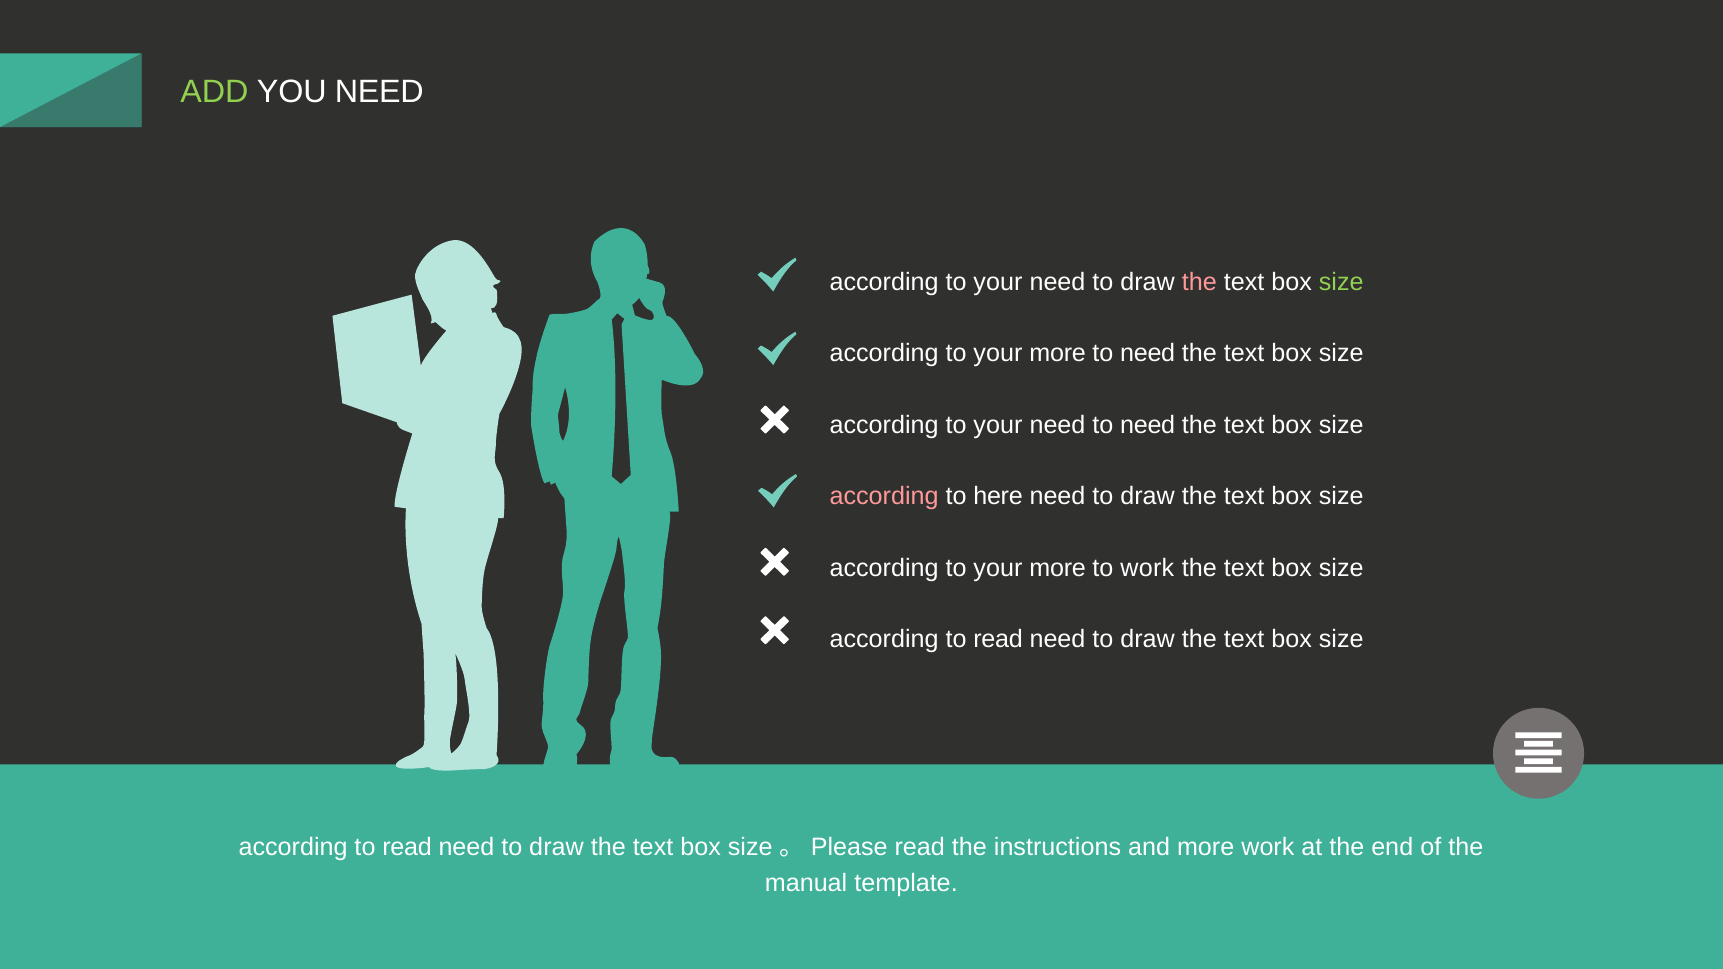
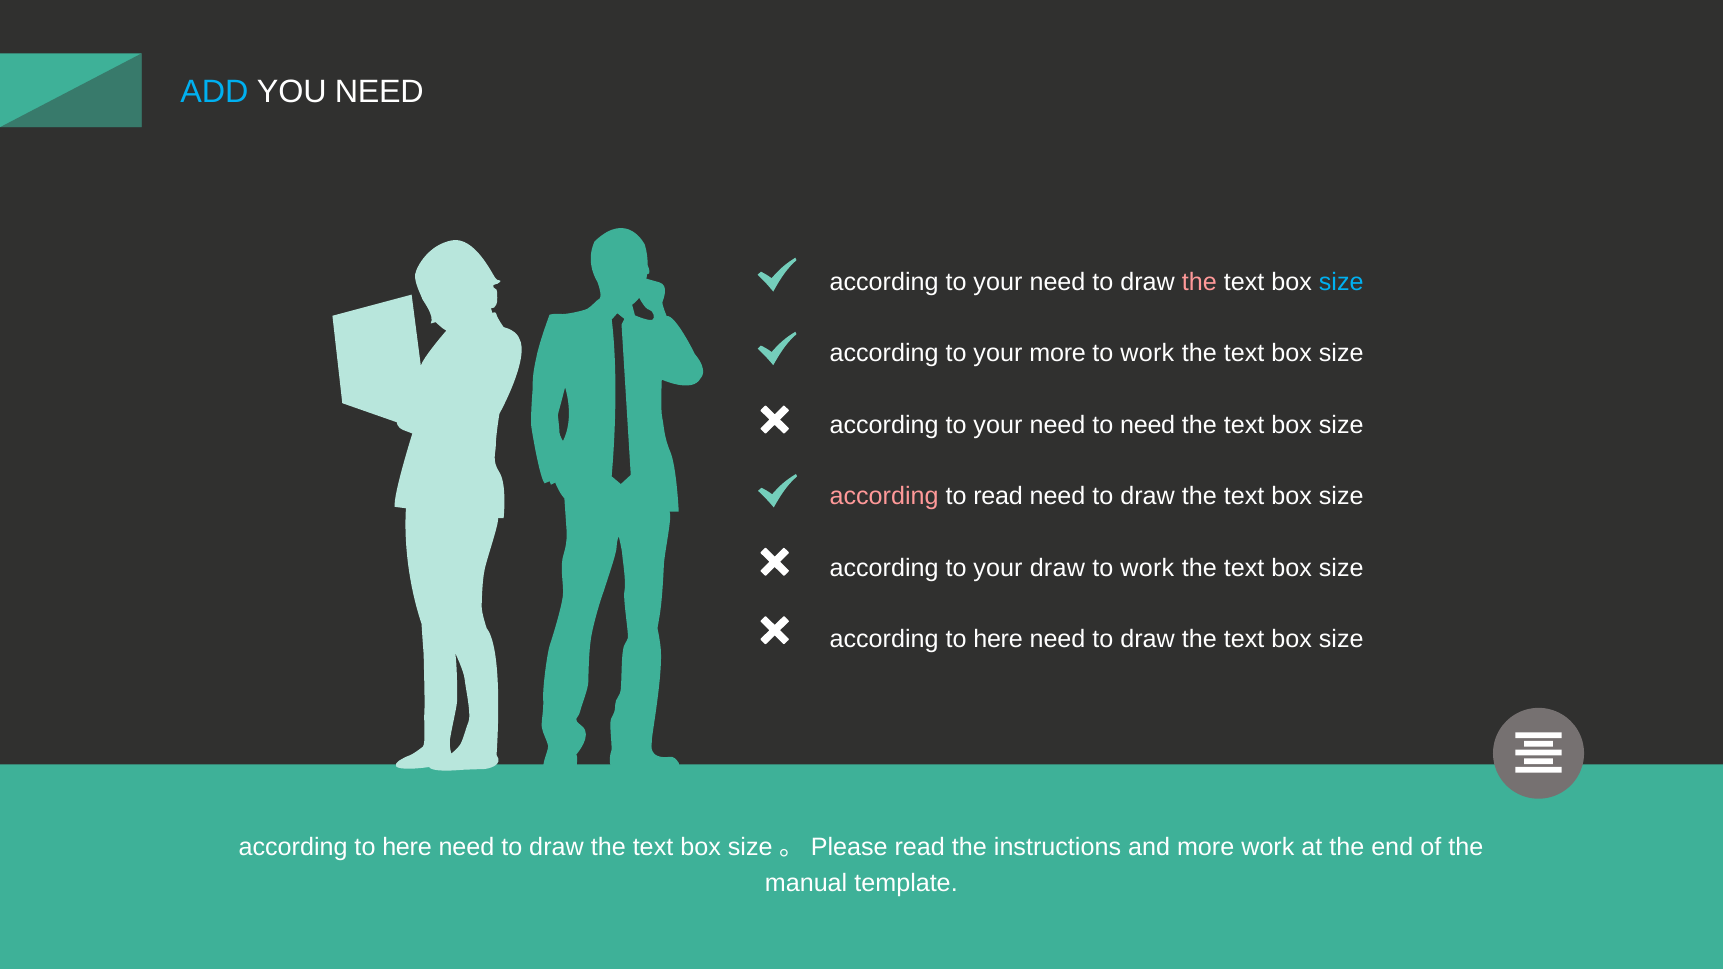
ADD colour: light green -> light blue (214, 92)
size colour: light green -> light blue (1341, 282)
need: need -> work (1147, 354)
to here: here -> read (998, 497)
more: more -> draw (1057, 568)
read: read -> here (998, 640)
read: read -> here (407, 847)
